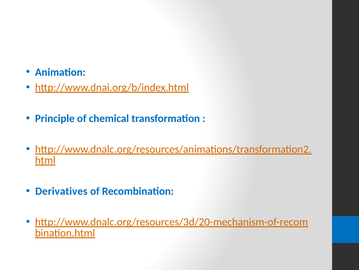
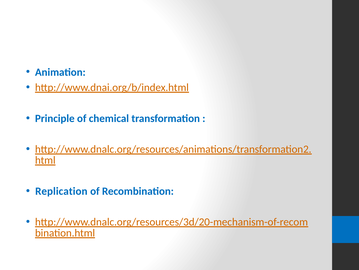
Derivatives: Derivatives -> Replication (61, 191)
